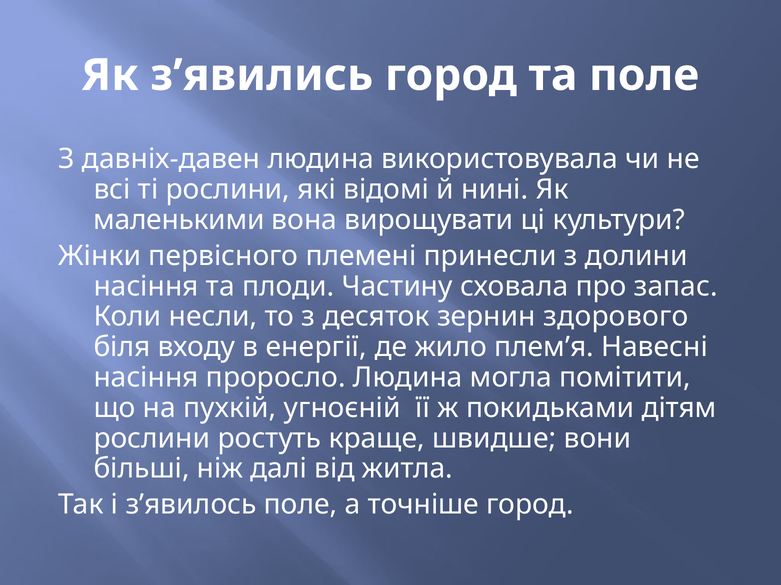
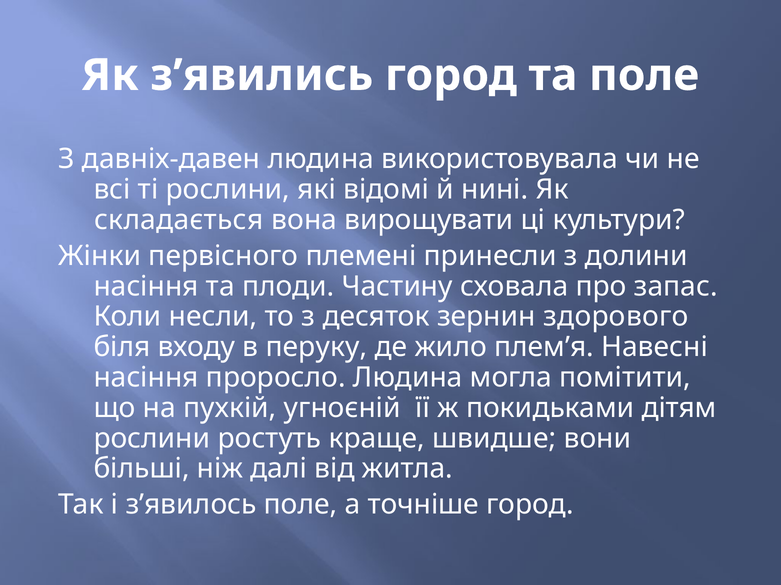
маленькими: маленькими -> складається (179, 220)
енергії: енергії -> перуку (316, 348)
